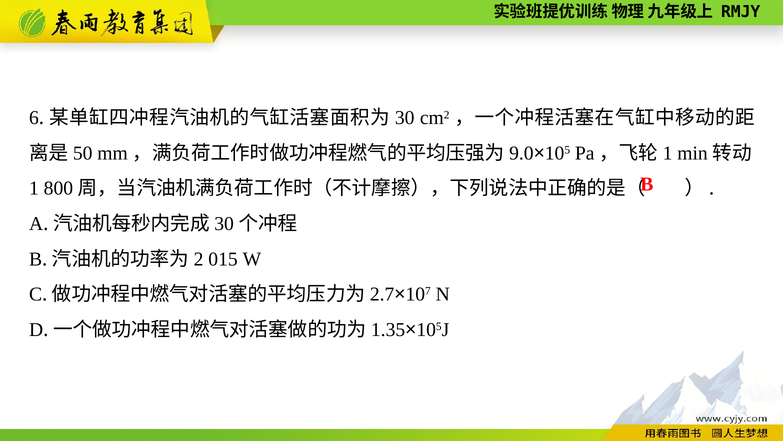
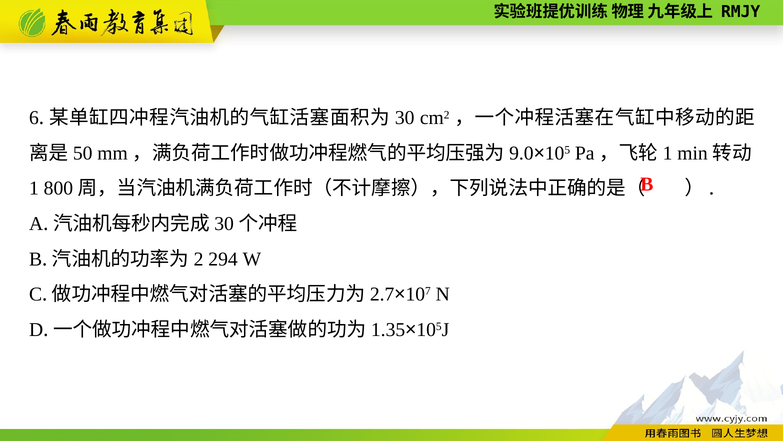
015: 015 -> 294 (223, 259)
